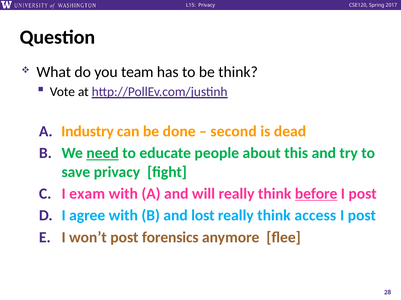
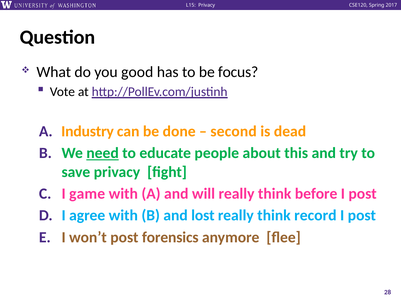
team: team -> good (137, 72)
be think: think -> focus (238, 72)
exam: exam -> game (87, 194)
before underline: present -> none (316, 194)
access: access -> record (315, 216)
